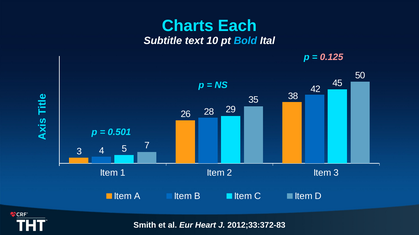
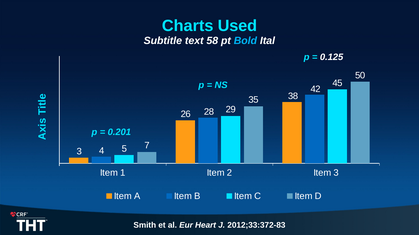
Each: Each -> Used (237, 26)
10: 10 -> 58 (212, 41)
0.125 colour: pink -> white (332, 57)
0.501: 0.501 -> 0.201 (119, 132)
